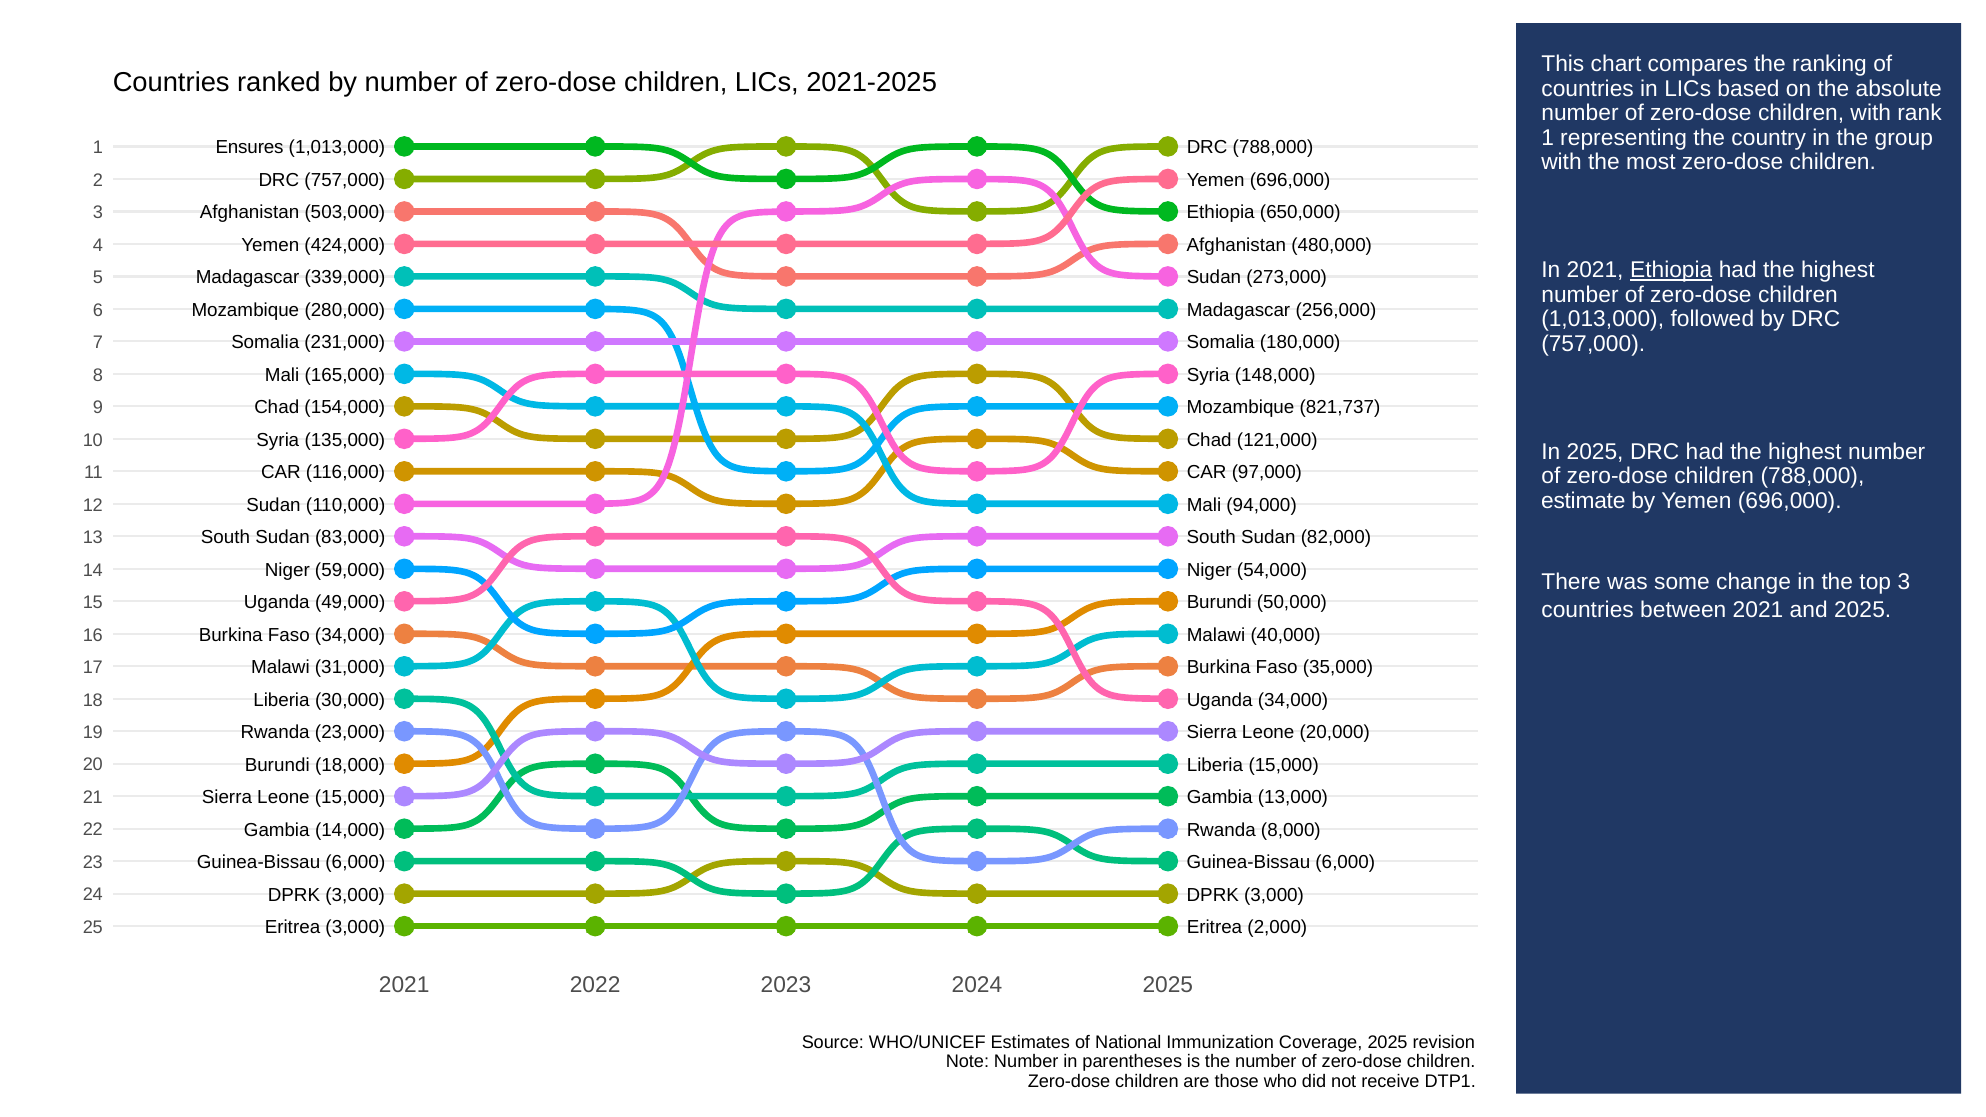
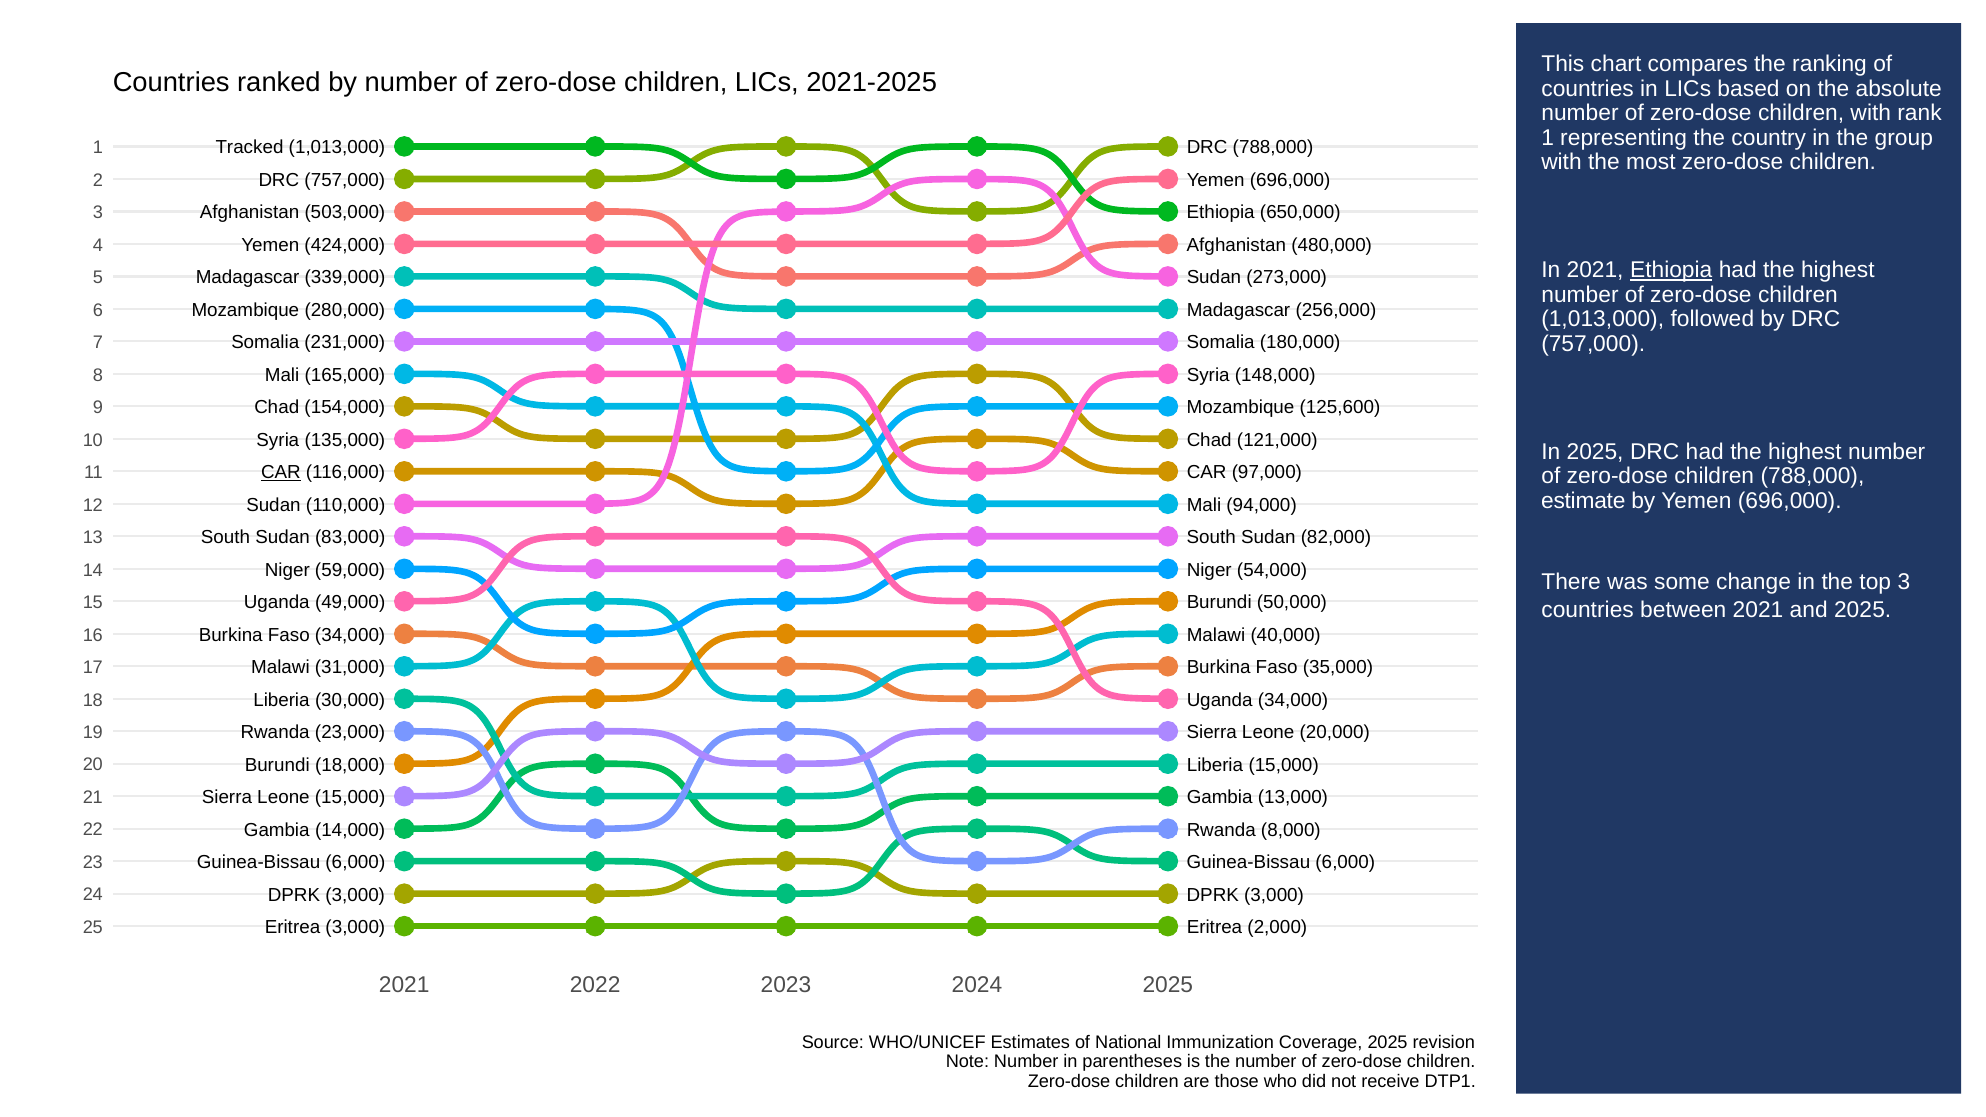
Ensures: Ensures -> Tracked (249, 148)
821,737: 821,737 -> 125,600 (1340, 408)
CAR underline: none -> present (281, 473)
